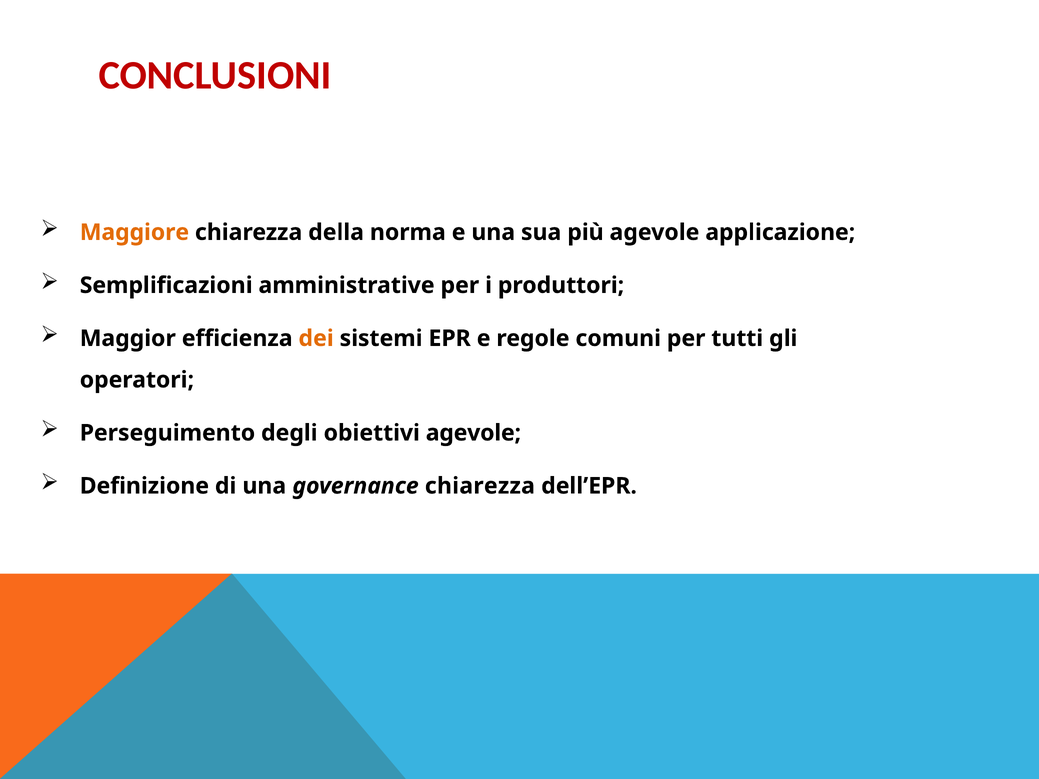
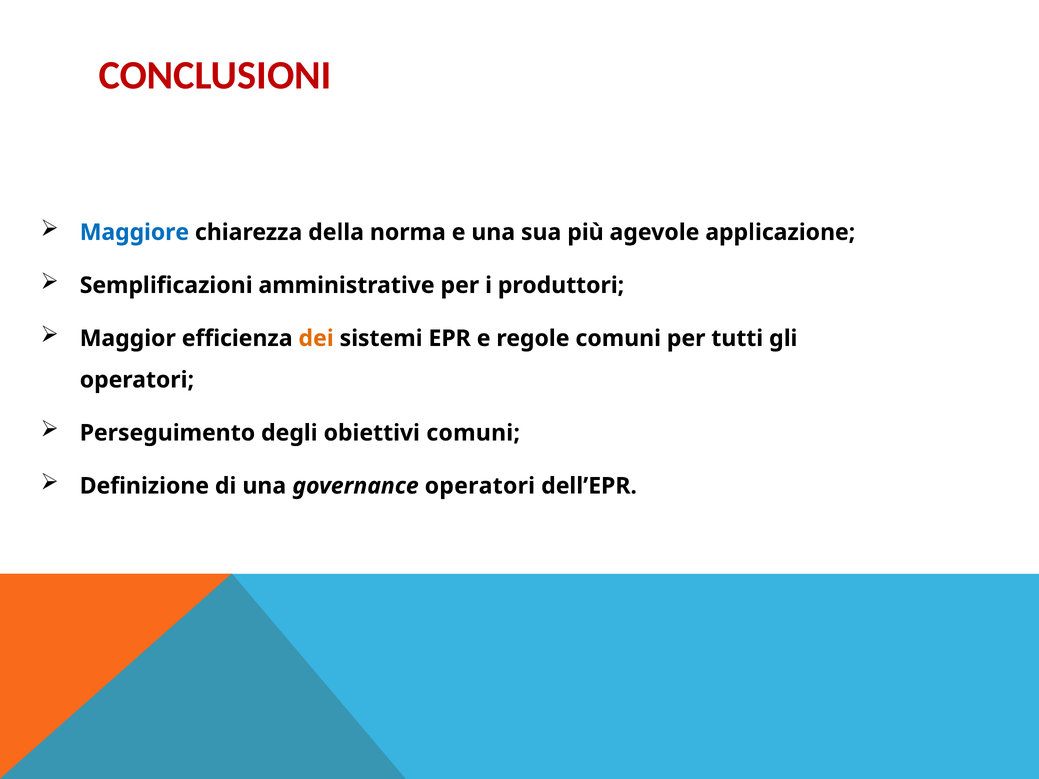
Maggiore colour: orange -> blue (134, 232)
obiettivi agevole: agevole -> comuni (473, 433)
governance chiarezza: chiarezza -> operatori (480, 486)
